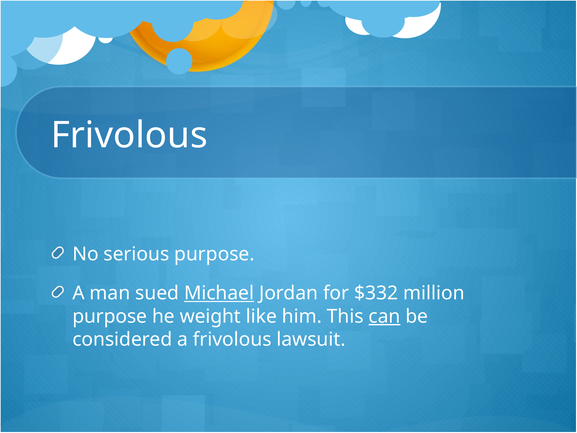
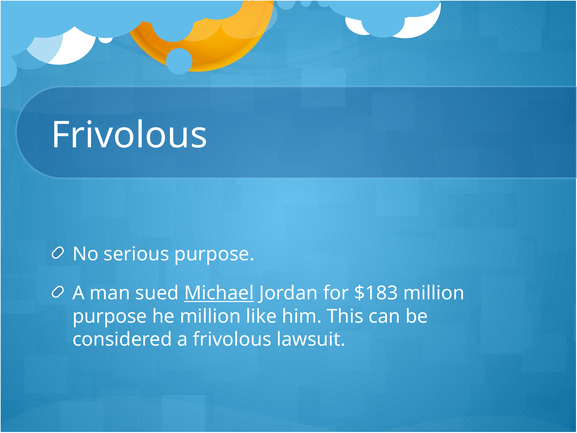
$332: $332 -> $183 (376, 293)
he weight: weight -> million (210, 316)
can underline: present -> none (385, 316)
